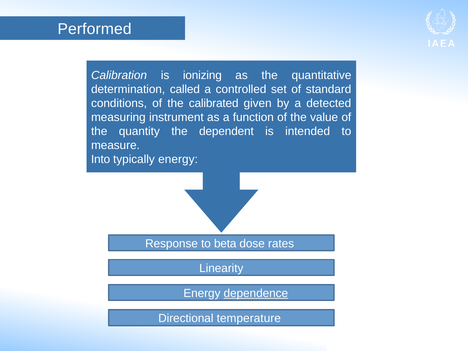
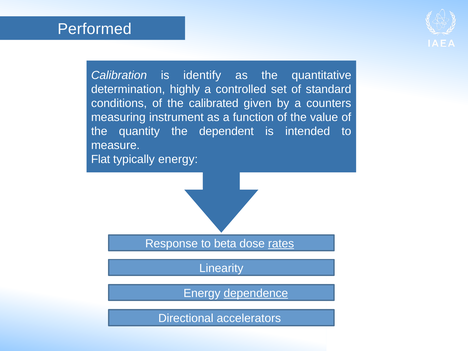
ionizing: ionizing -> identify (202, 75)
called: called -> highly (185, 89)
detected: detected -> counters (329, 103)
Into: Into -> Flat (101, 159)
rates underline: none -> present (281, 244)
temperature: temperature -> accelerators (249, 318)
